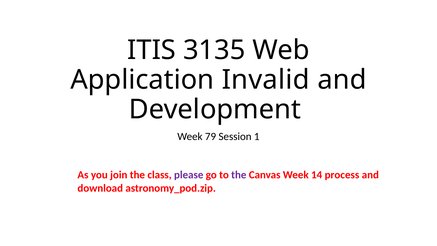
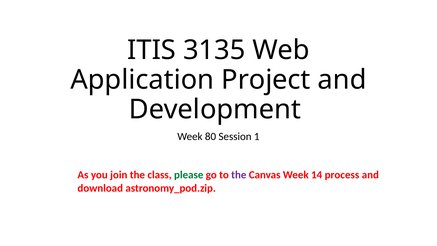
Invalid: Invalid -> Project (266, 80)
79: 79 -> 80 (211, 137)
please colour: purple -> green (189, 175)
